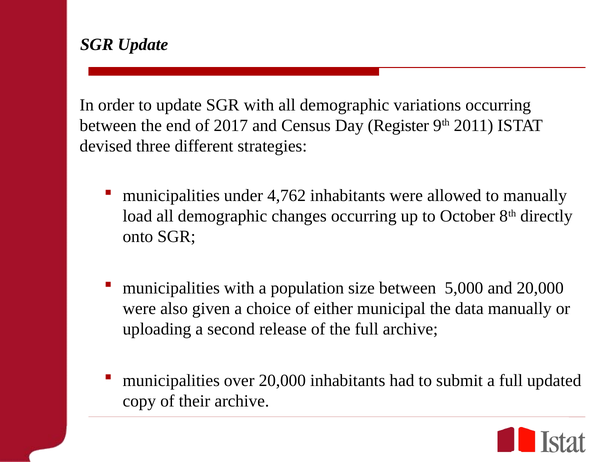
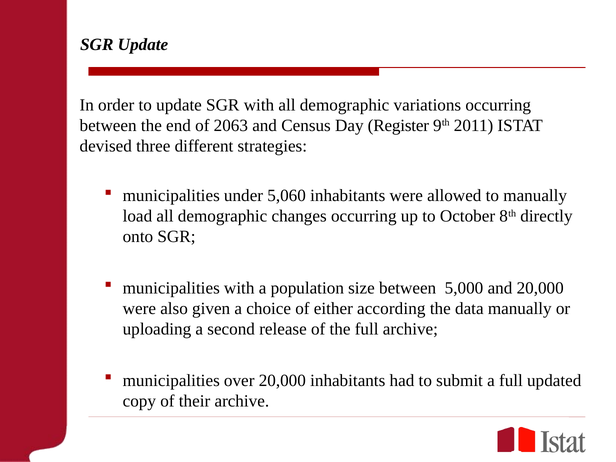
2017: 2017 -> 2063 (231, 125)
4,762: 4,762 -> 5,060 (287, 196)
municipal: municipal -> according (391, 309)
